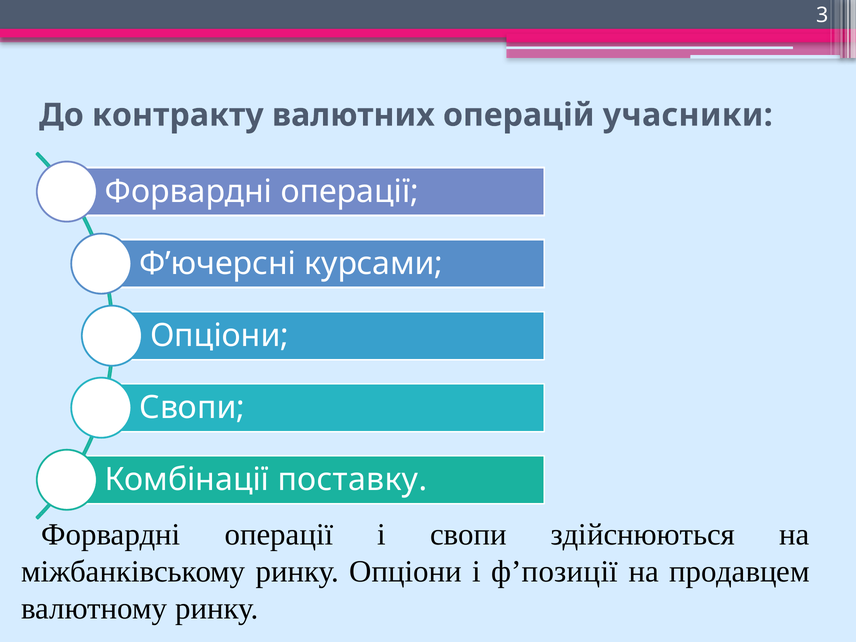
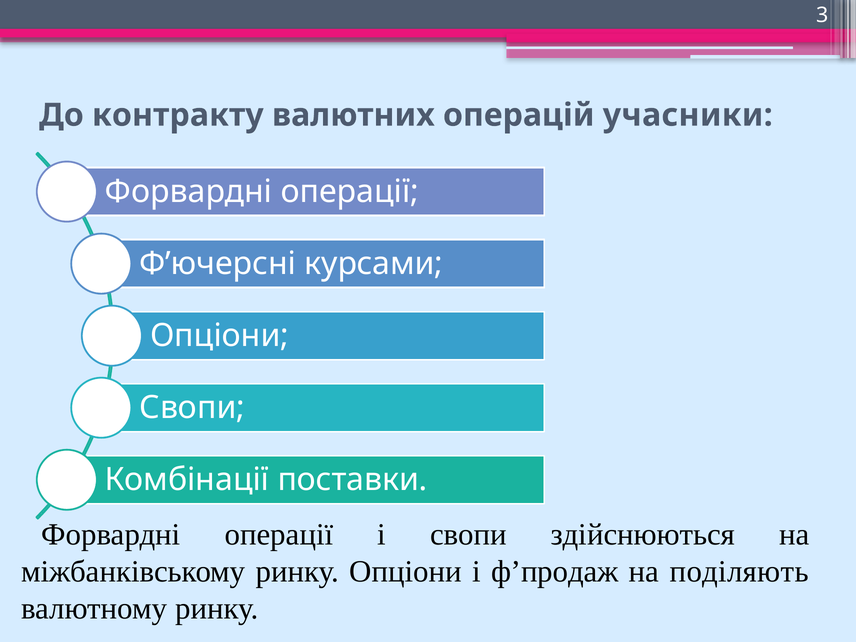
поставку: поставку -> поставки (353, 480)
ф’позиції: ф’позиції -> ф’продаж (555, 572)
продавцем: продавцем -> поділяють (739, 572)
